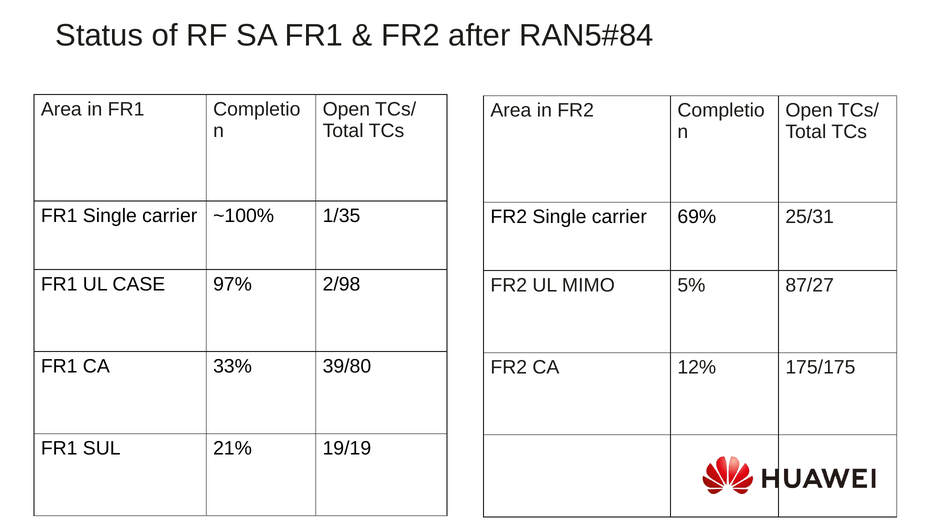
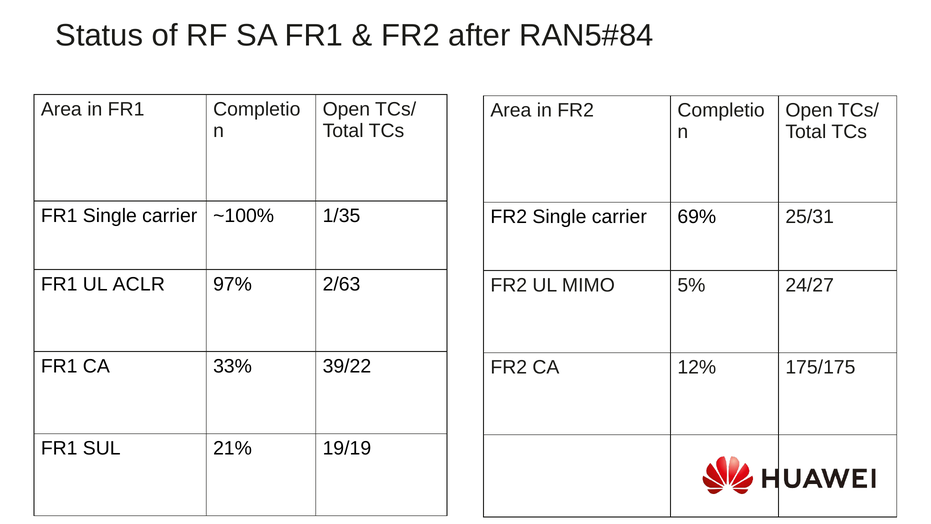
CASE: CASE -> ACLR (139, 284)
2/98: 2/98 -> 2/63 (342, 284)
87/27: 87/27 -> 24/27 (810, 285)
39/80: 39/80 -> 39/22 (347, 366)
